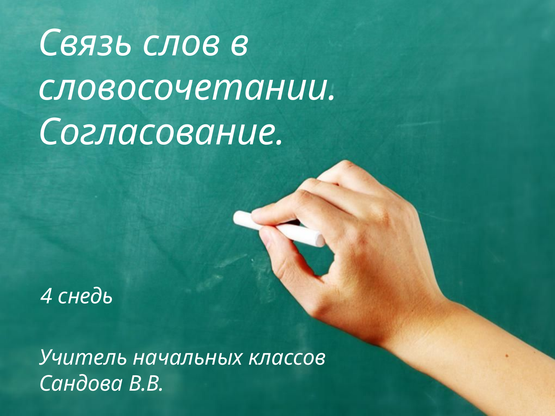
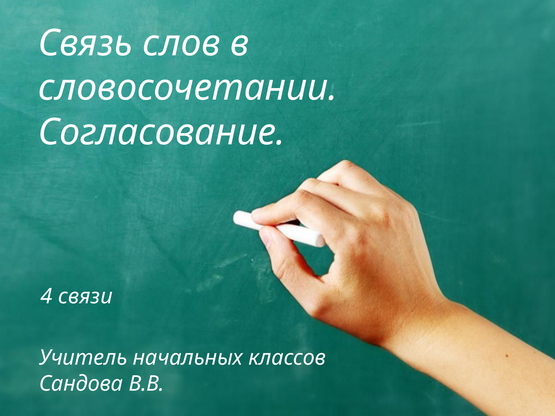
снедь: снедь -> связи (85, 297)
